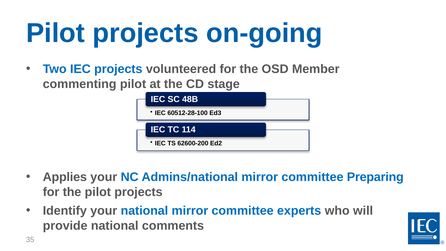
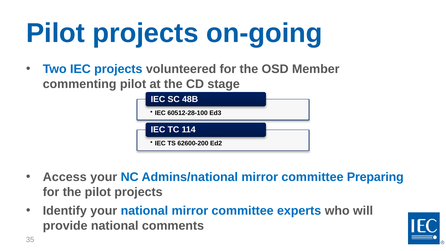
Applies: Applies -> Access (65, 177)
